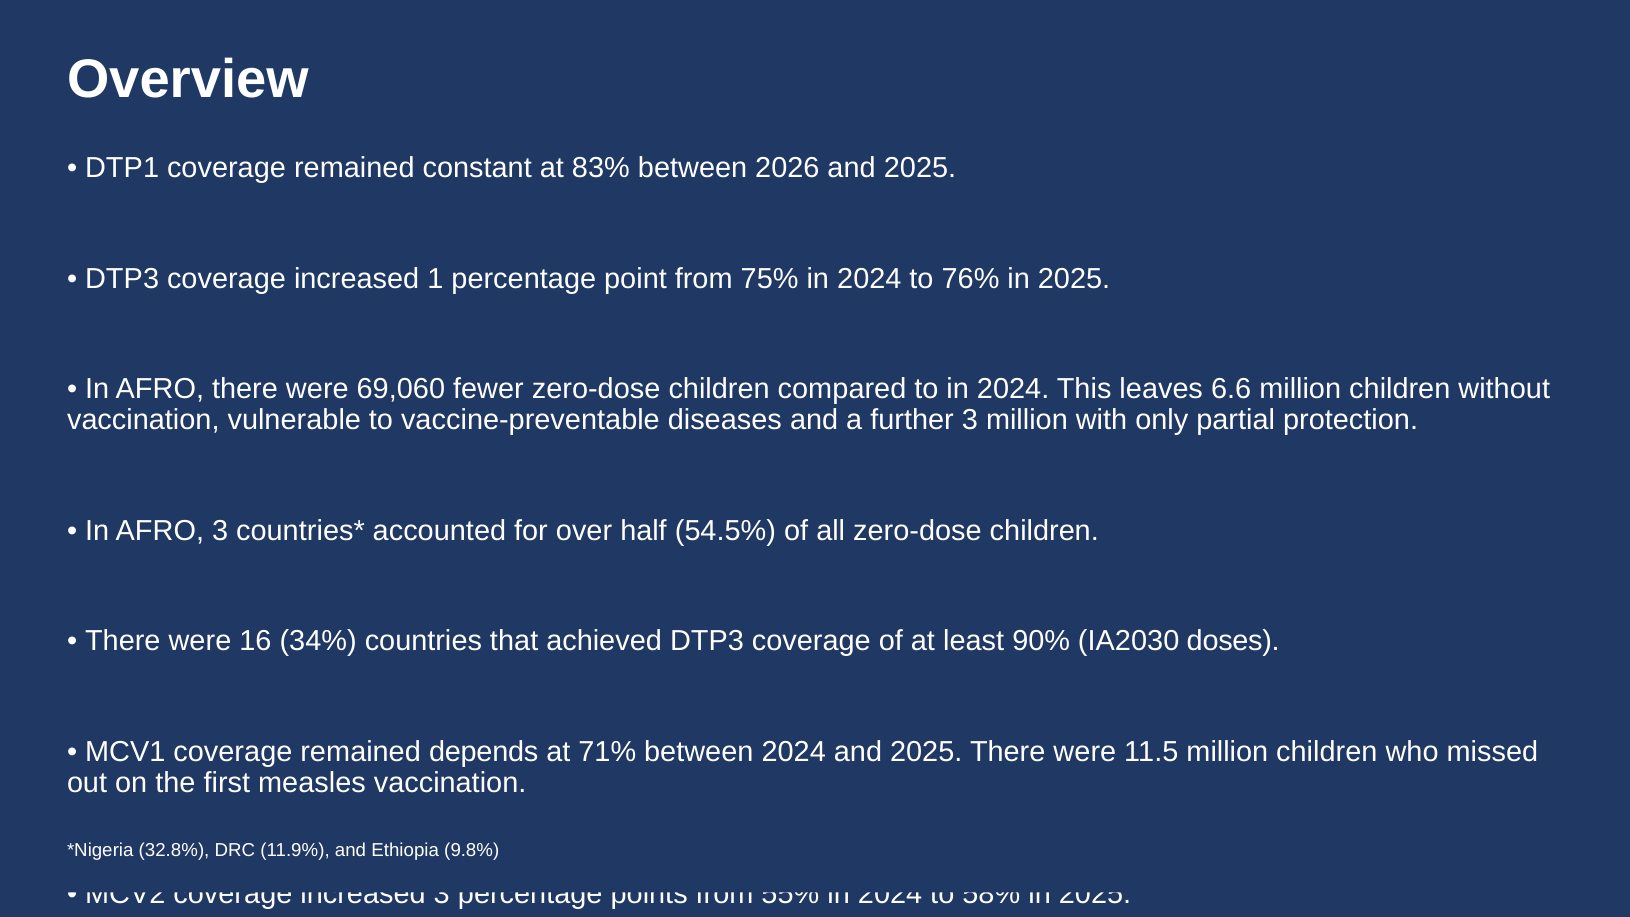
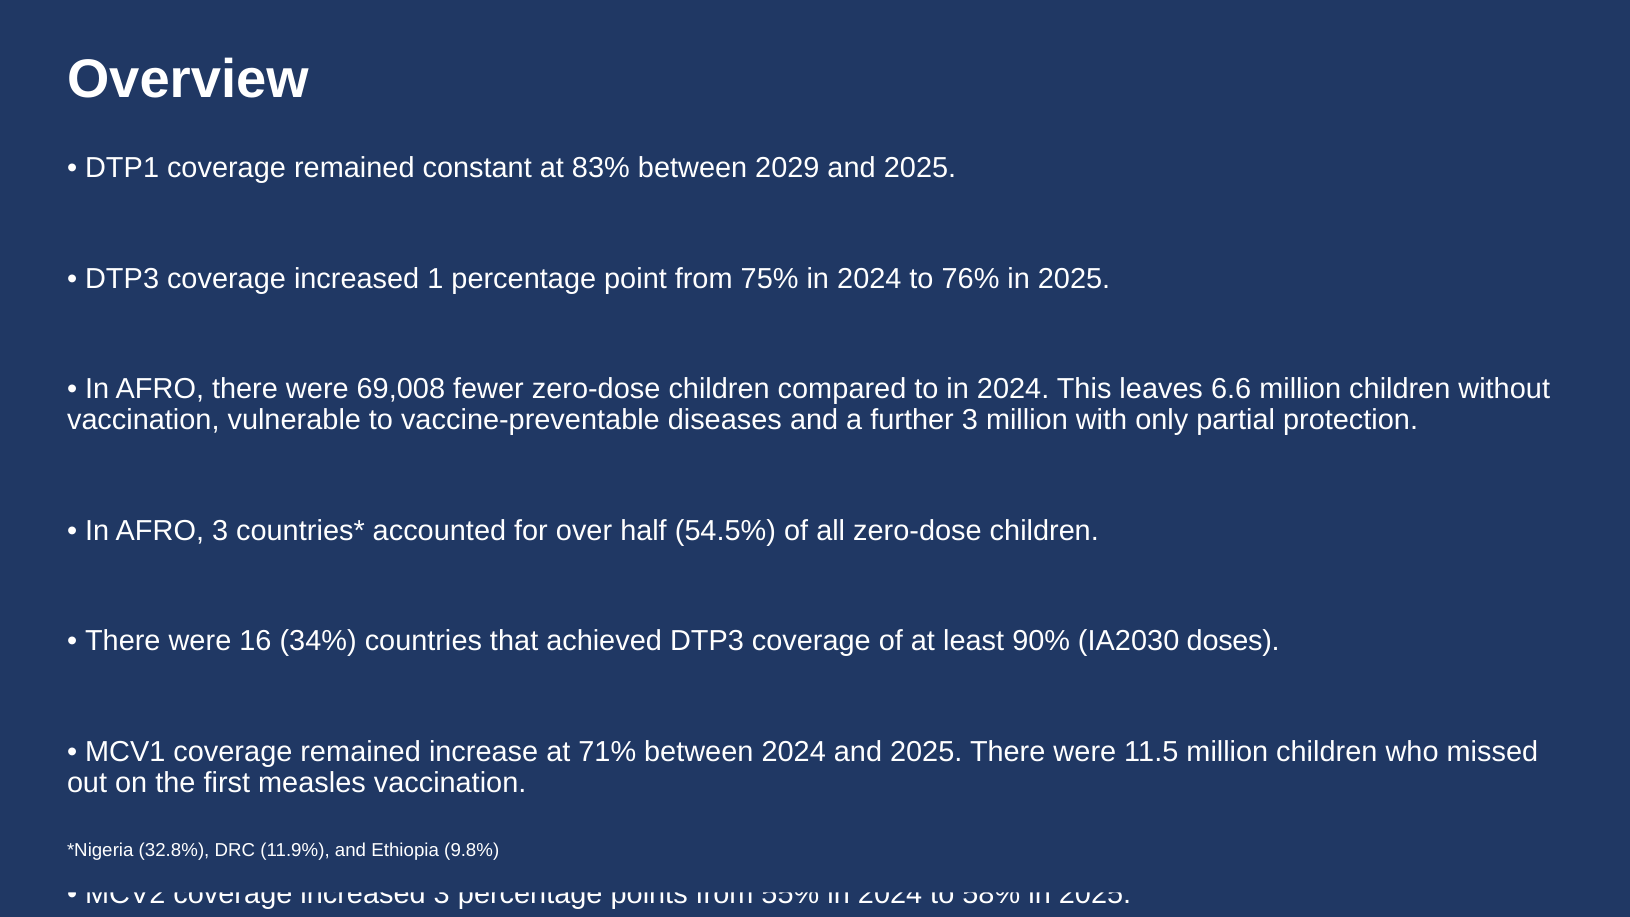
2026: 2026 -> 2029 (787, 168)
69,060: 69,060 -> 69,008 (401, 389)
depends: depends -> increase (484, 752)
